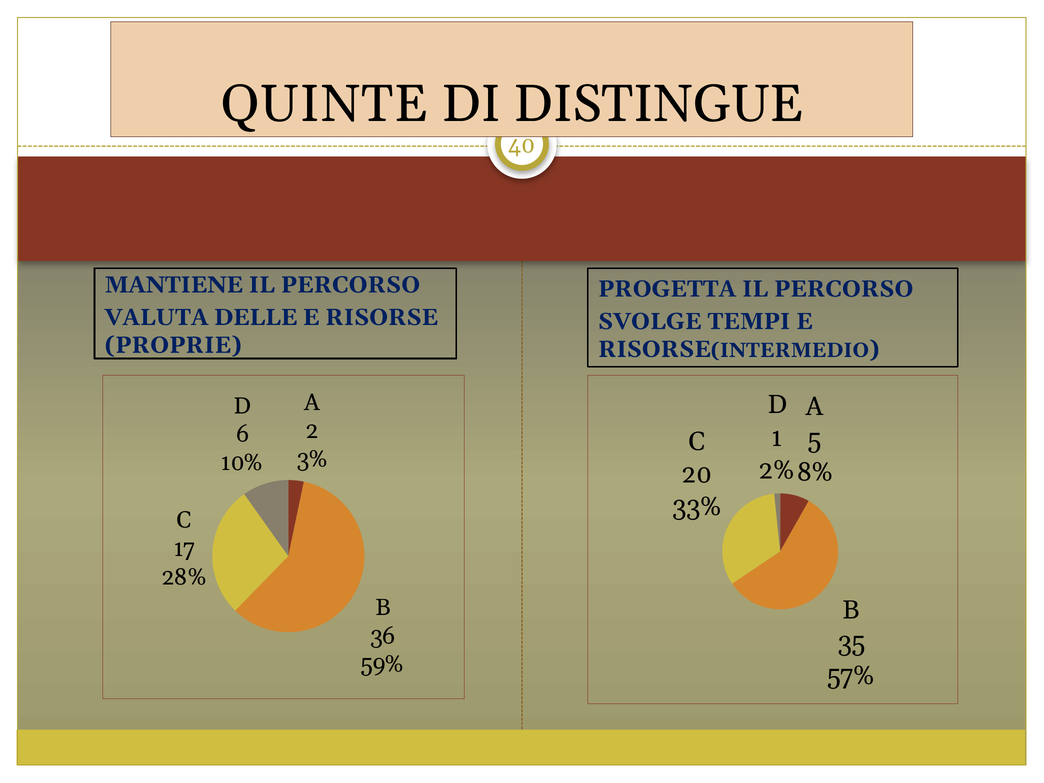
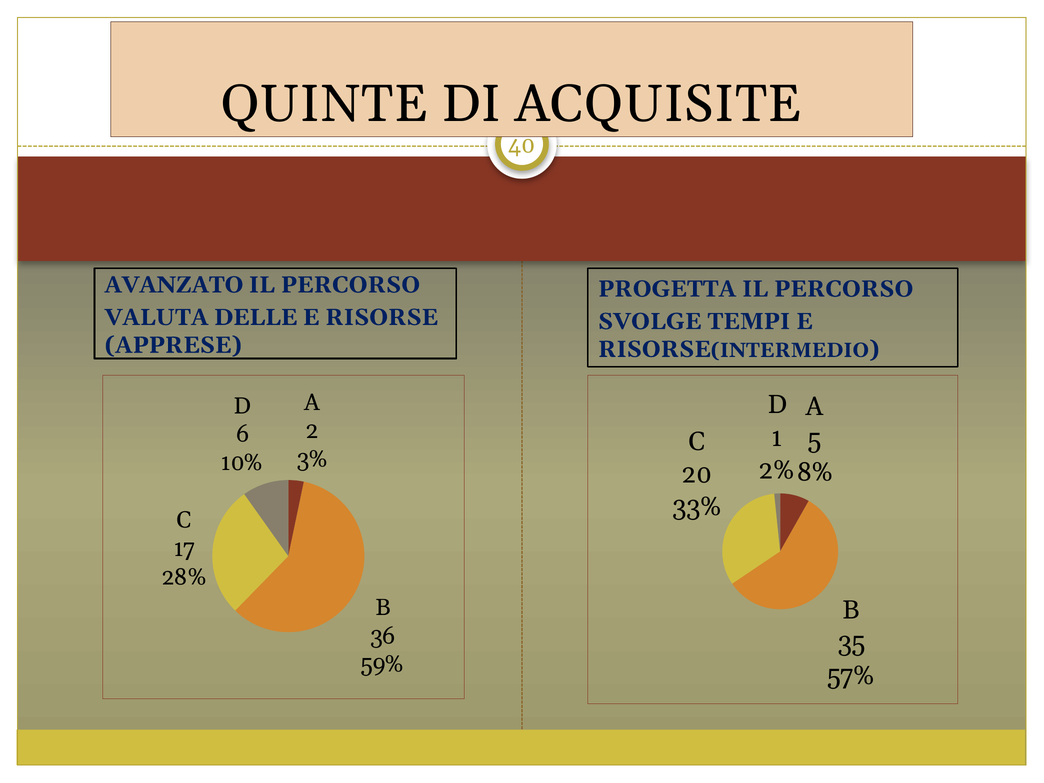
DISTINGUE: DISTINGUE -> ACQUISITE (658, 104)
MANTIENE: MANTIENE -> AVANZATO (174, 285)
PROPRIE: PROPRIE -> APPRESE (173, 345)
